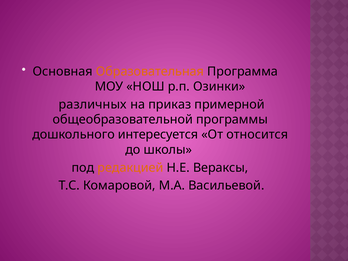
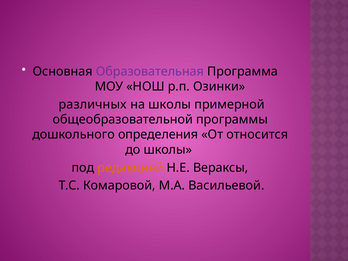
Образовательная colour: orange -> purple (150, 71)
на приказ: приказ -> школы (170, 104)
интересуется: интересуется -> определения (158, 135)
